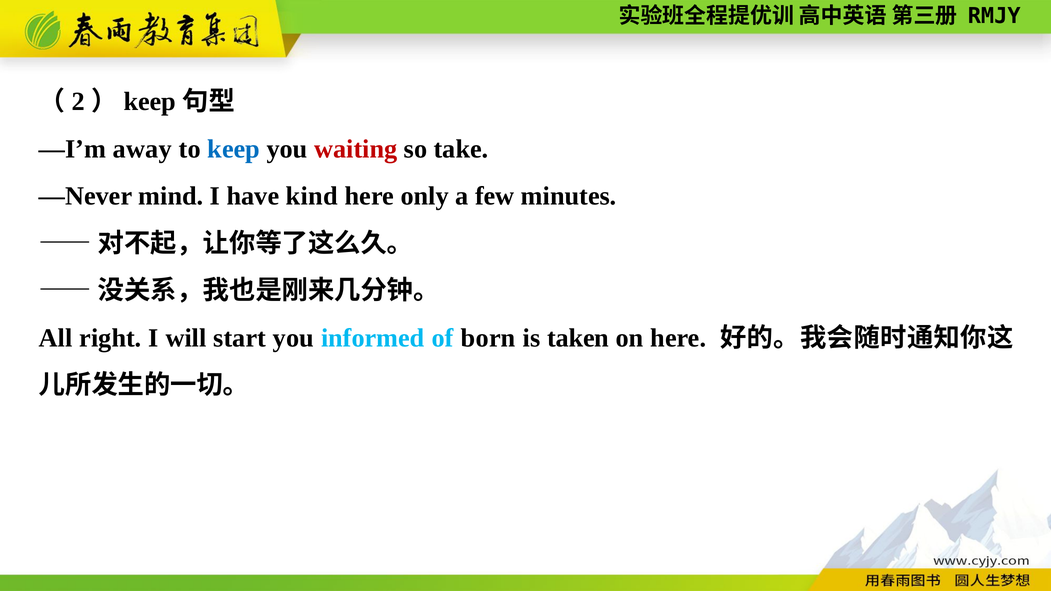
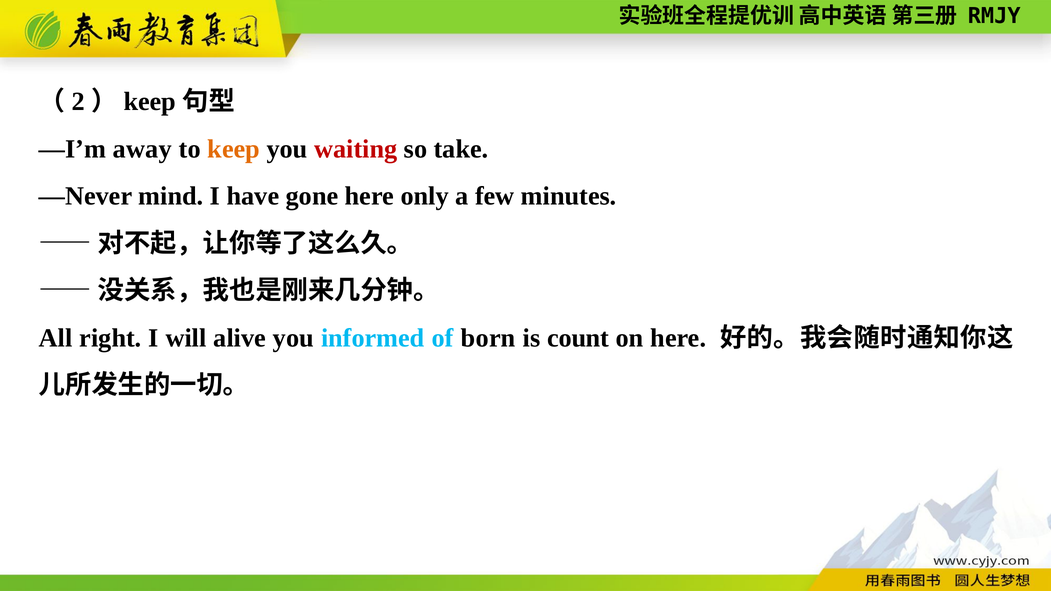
keep colour: blue -> orange (234, 149)
kind: kind -> gone (312, 196)
start: start -> alive (240, 338)
taken: taken -> count (578, 338)
